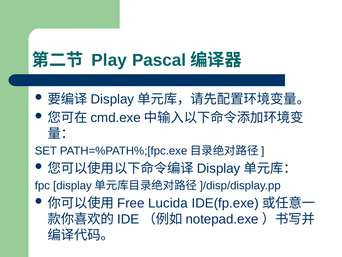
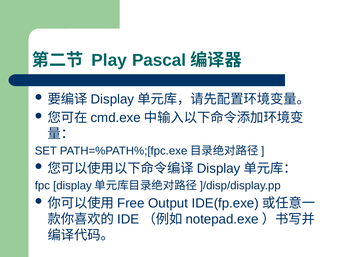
Lucida: Lucida -> Output (168, 203)
